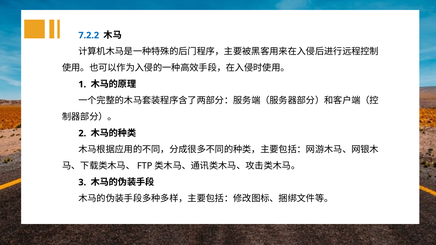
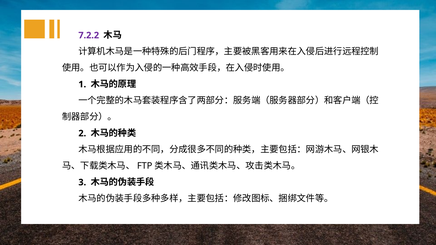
7.2.2 colour: blue -> purple (89, 35)
